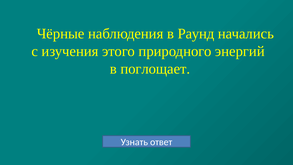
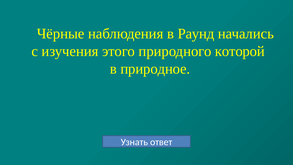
энергий: энергий -> которой (240, 51)
поглощает: поглощает -> природное (155, 69)
